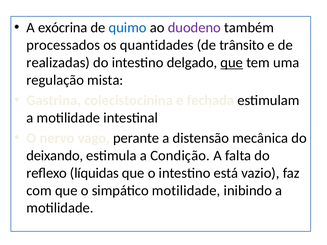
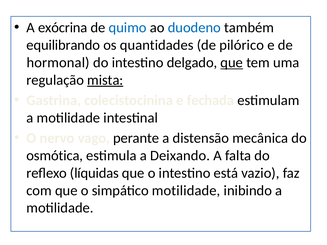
duodeno colour: purple -> blue (194, 28)
processados: processados -> equilibrando (63, 45)
trânsito: trânsito -> pilórico (242, 45)
realizadas: realizadas -> hormonal (58, 63)
mista underline: none -> present (105, 80)
deixando: deixando -> osmótica (55, 156)
Condição: Condição -> Deixando (180, 156)
